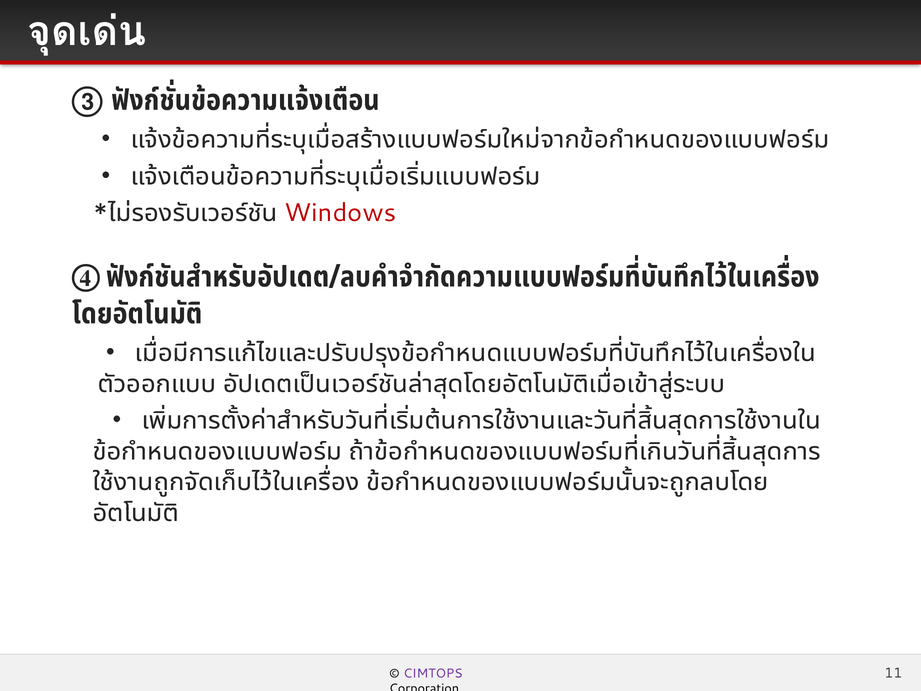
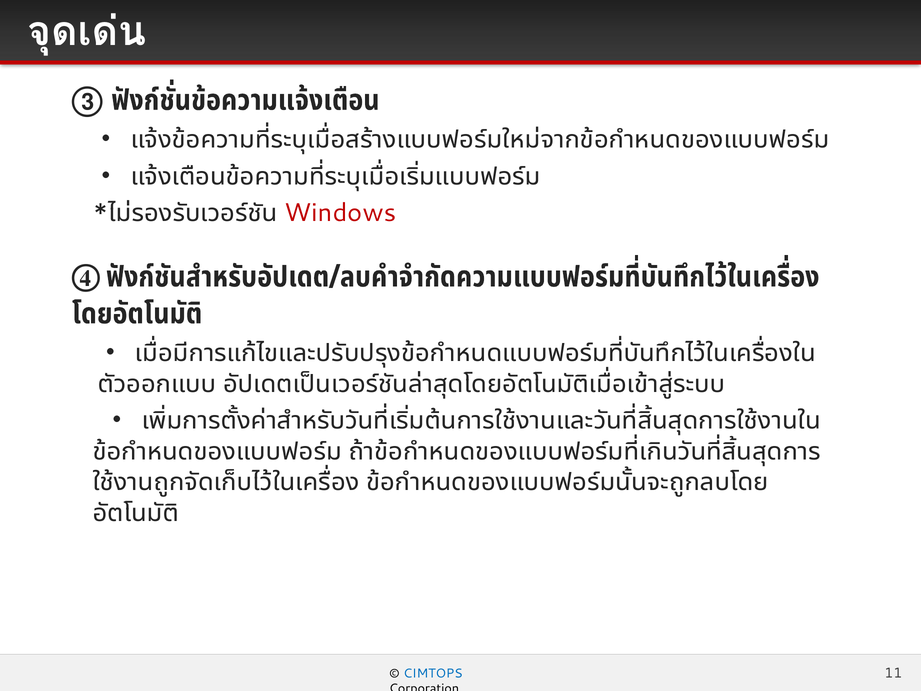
CIMTOPS colour: purple -> blue (433, 673)
